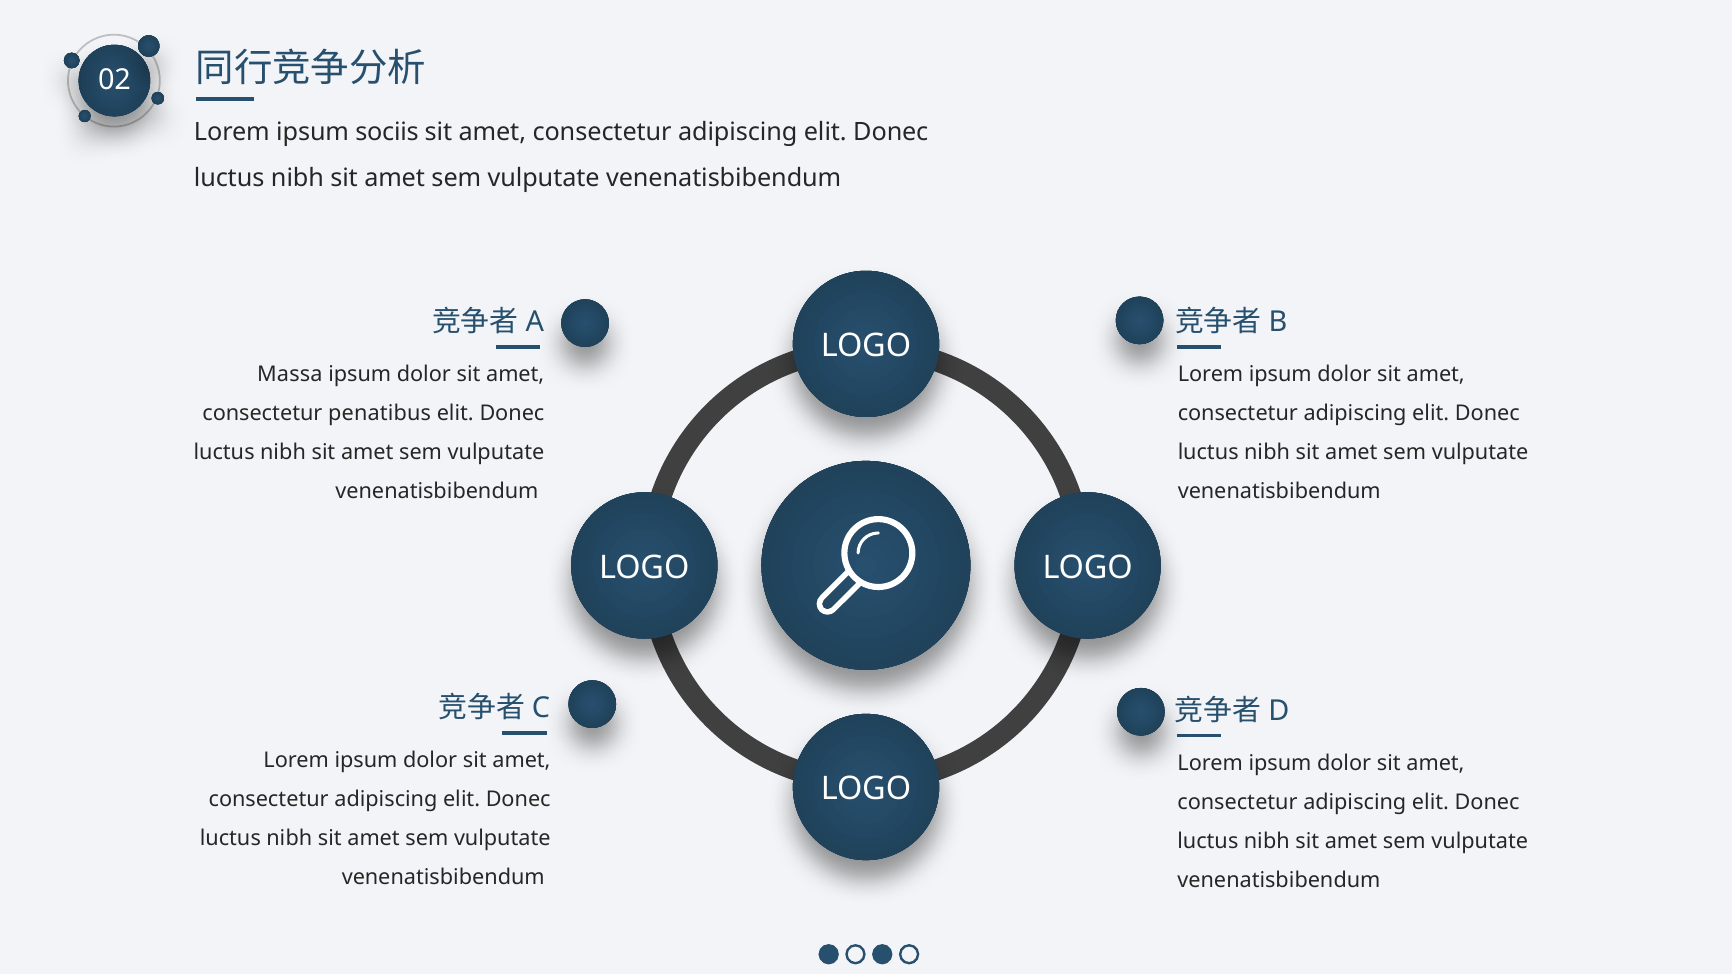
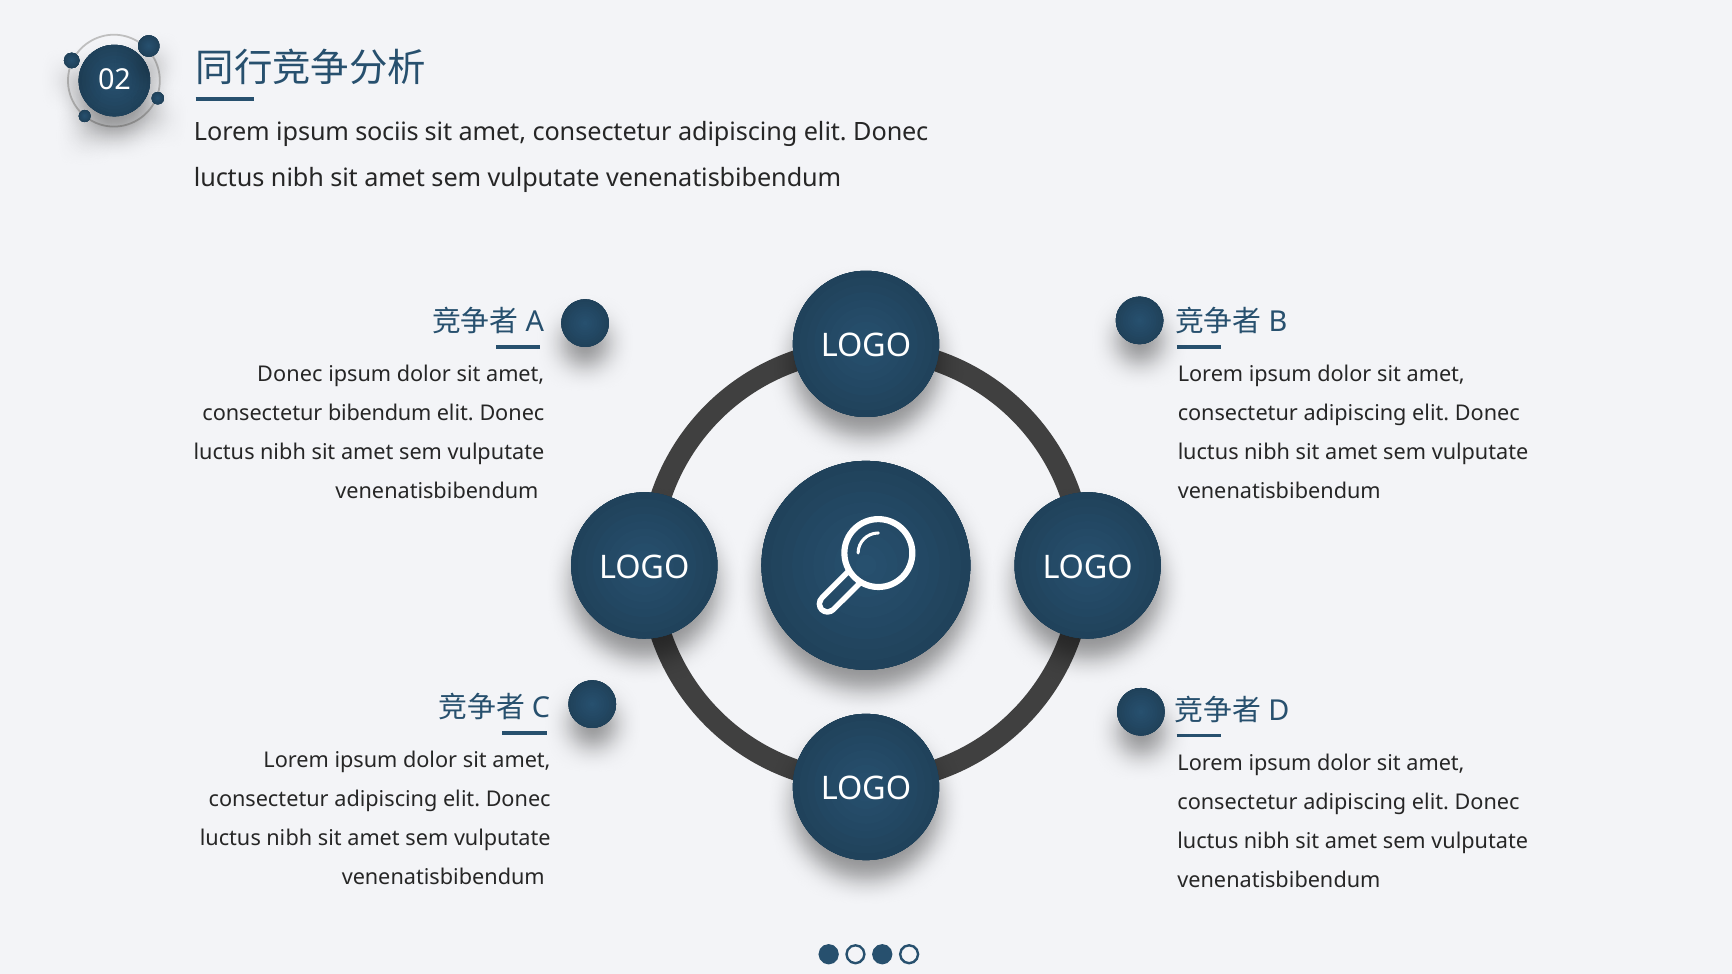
Massa: Massa -> Donec (290, 375)
penatibus: penatibus -> bibendum (380, 414)
